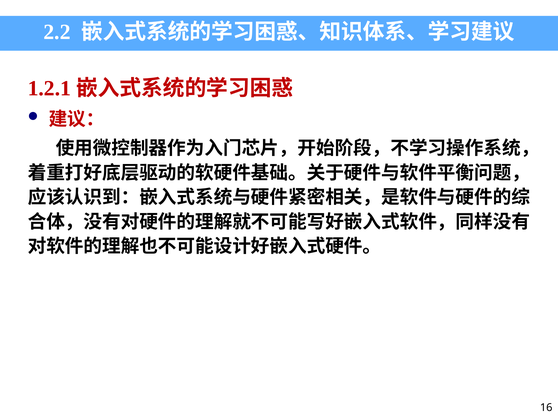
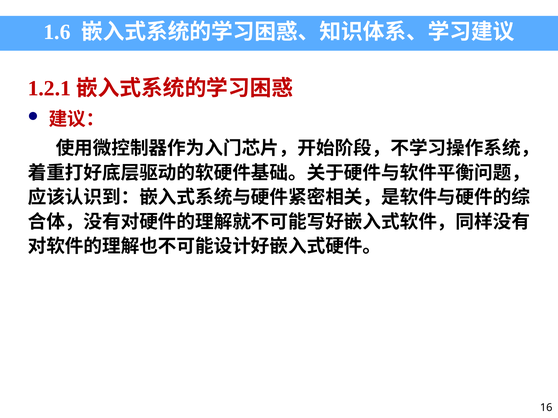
2.2: 2.2 -> 1.6 (57, 32)
